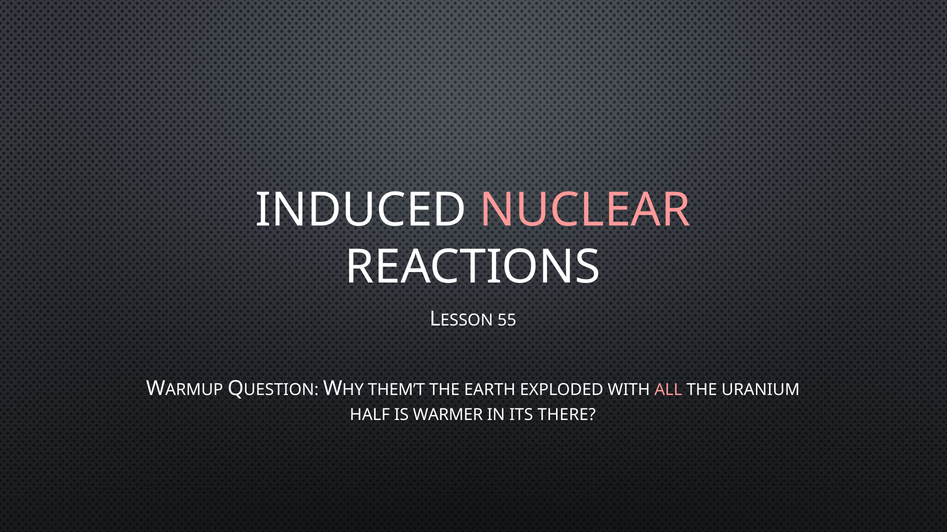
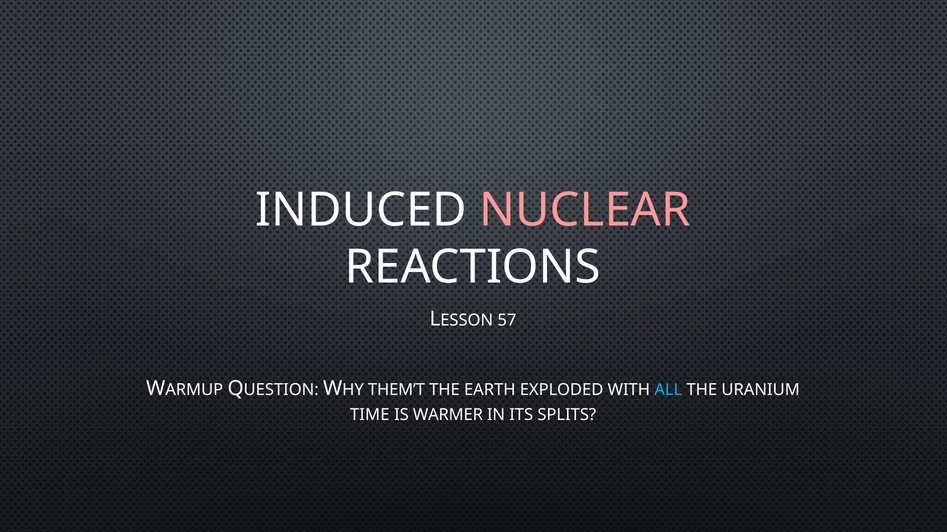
55: 55 -> 57 (507, 321)
ALL colour: pink -> light blue (668, 391)
HALF: HALF -> TIME (370, 415)
THERE: THERE -> SPLITS (567, 415)
